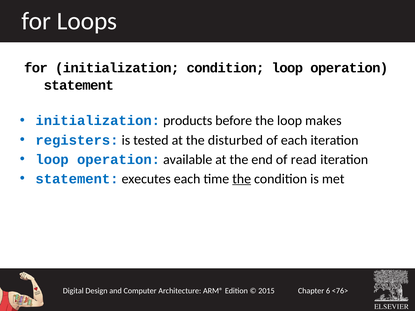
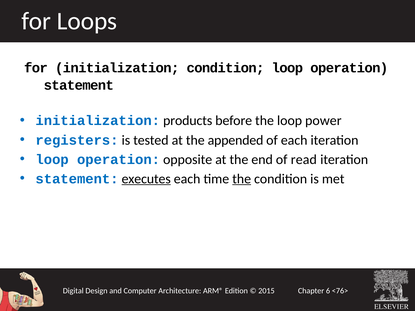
makes: makes -> power (323, 121)
disturbed: disturbed -> appended (236, 140)
available: available -> opposite (188, 160)
executes underline: none -> present (146, 179)
